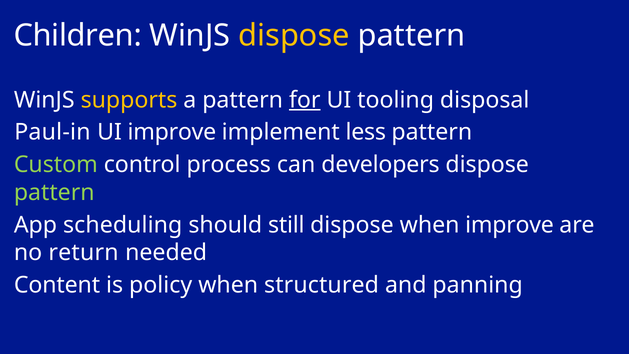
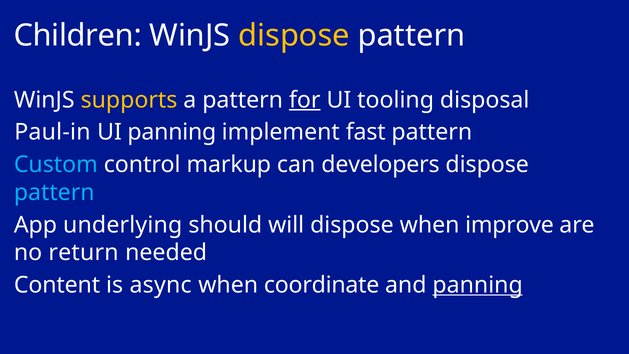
UI improve: improve -> panning (172, 132)
less: less -> fast (366, 132)
Custom colour: light green -> light blue (56, 165)
process: process -> markup (229, 165)
pattern colour: light green -> light blue (54, 192)
scheduling: scheduling -> underlying (123, 225)
still: still -> will (286, 225)
policy: policy -> async (161, 285)
structured: structured -> coordinate (322, 285)
panning underline: none -> present (478, 285)
